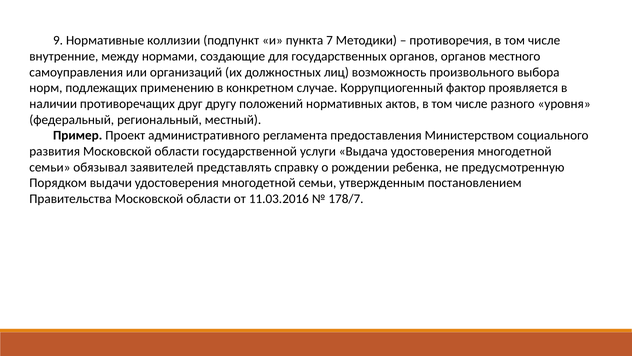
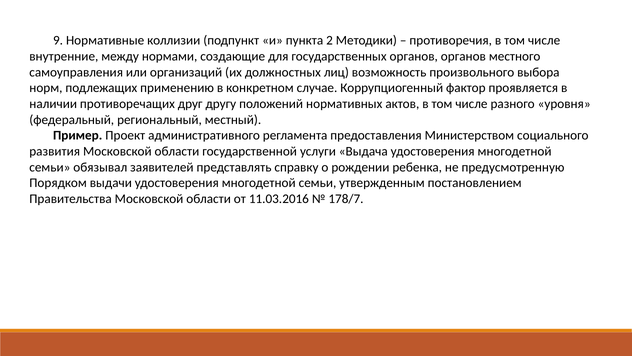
7: 7 -> 2 (330, 41)
